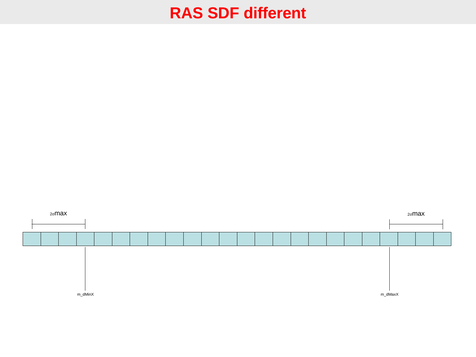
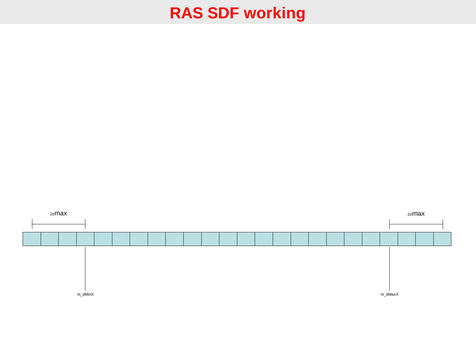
different: different -> working (275, 13)
